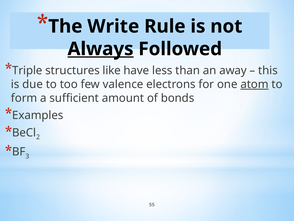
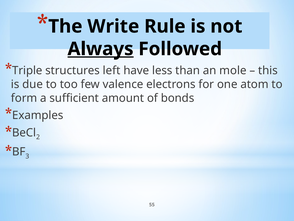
like: like -> left (112, 70)
away: away -> mole (233, 70)
atom underline: present -> none (255, 84)
